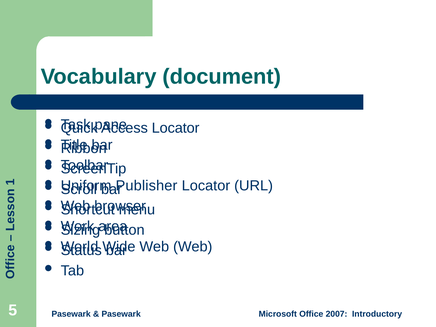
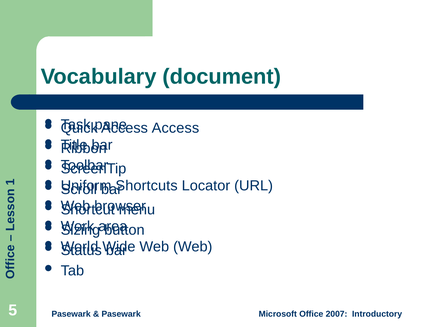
Locator: Locator -> Access (175, 128)
Publisher: Publisher -> Shortcuts (147, 186)
